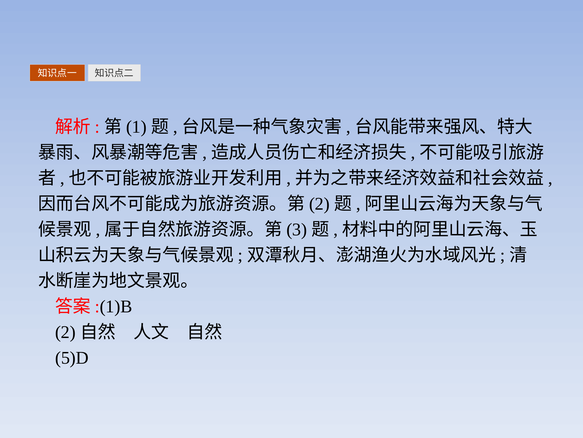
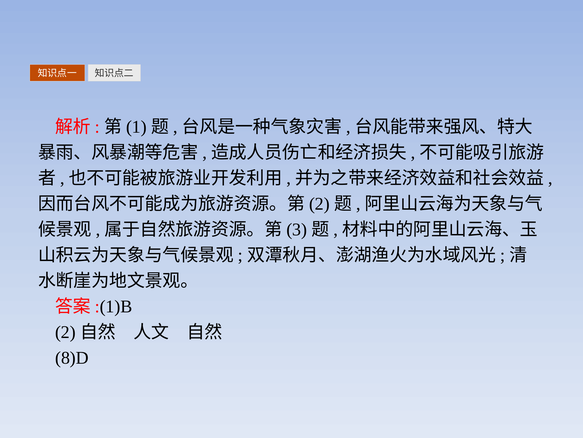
5)D: 5)D -> 8)D (72, 357)
